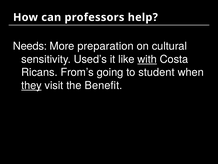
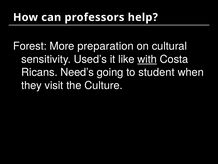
Needs: Needs -> Forest (30, 46)
From’s: From’s -> Need’s (77, 72)
they underline: present -> none (31, 85)
Benefit: Benefit -> Culture (104, 85)
